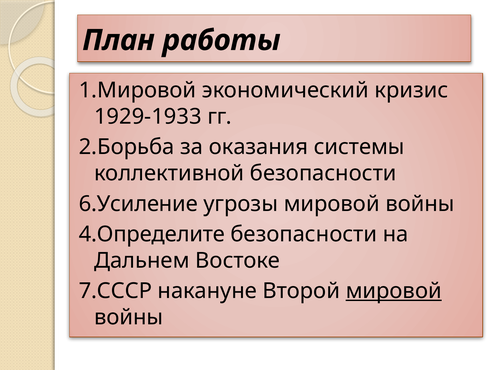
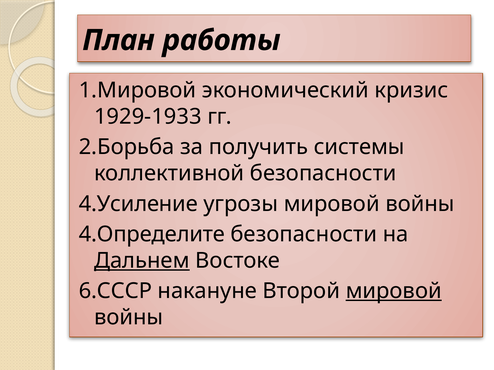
оказания: оказания -> получить (258, 147)
6.Усиление: 6.Усиление -> 4.Усиление (138, 204)
Дальнем underline: none -> present (142, 261)
7.СССР: 7.СССР -> 6.СССР (115, 291)
